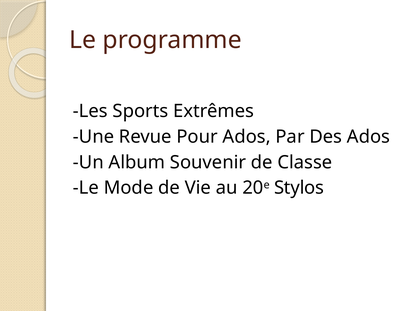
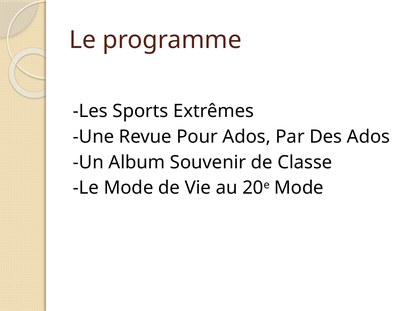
20e Stylos: Stylos -> Mode (299, 188)
